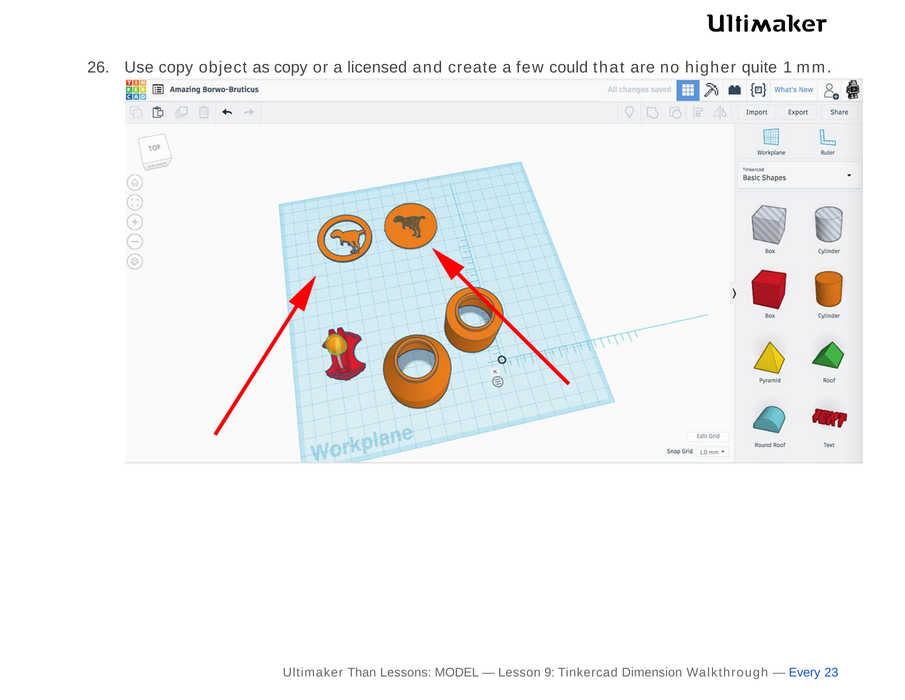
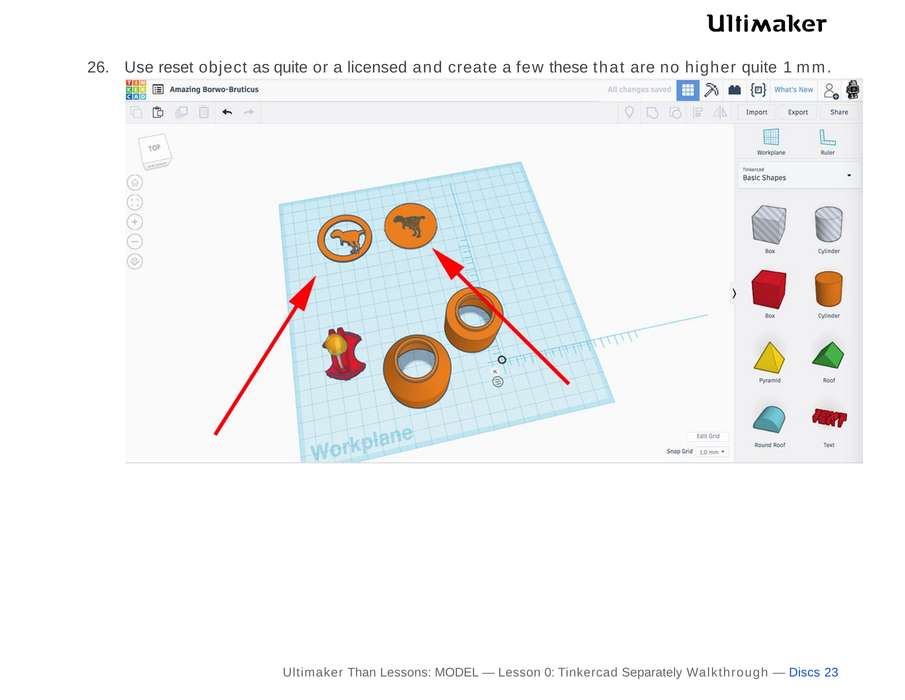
Use copy: copy -> reset (176, 68)
as copy: copy -> quite (291, 68)
could: could -> these (569, 68)
9: 9 -> 0 (550, 672)
Dimension: Dimension -> Separately (652, 672)
Every: Every -> Discs (804, 672)
